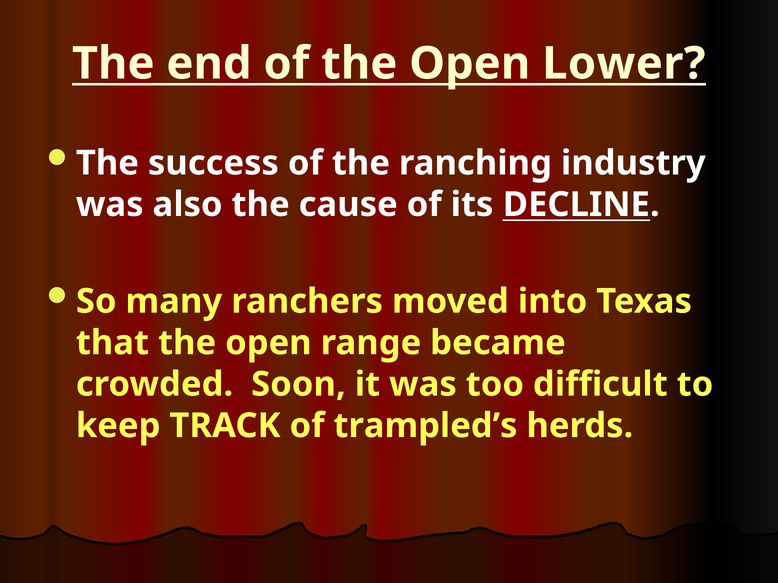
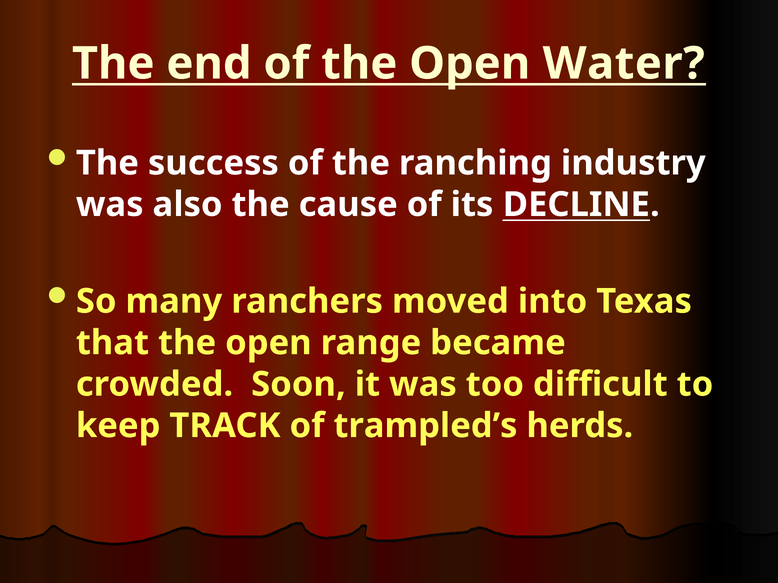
Lower: Lower -> Water (624, 64)
